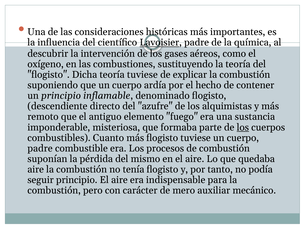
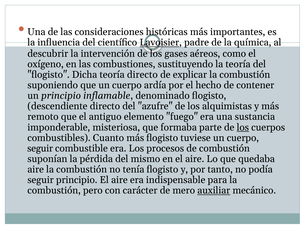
teoría tuviese: tuviese -> directo (142, 75)
padre: padre -> seguir (40, 148)
auxiliar underline: none -> present (214, 190)
